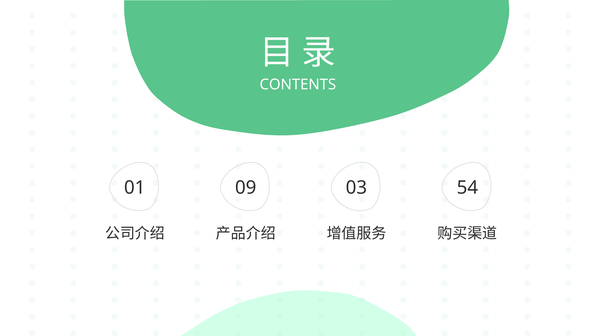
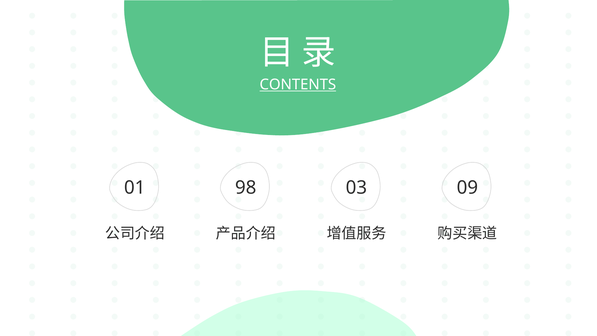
CONTENTS underline: none -> present (298, 85)
09: 09 -> 98 (246, 188)
54: 54 -> 09 (467, 188)
